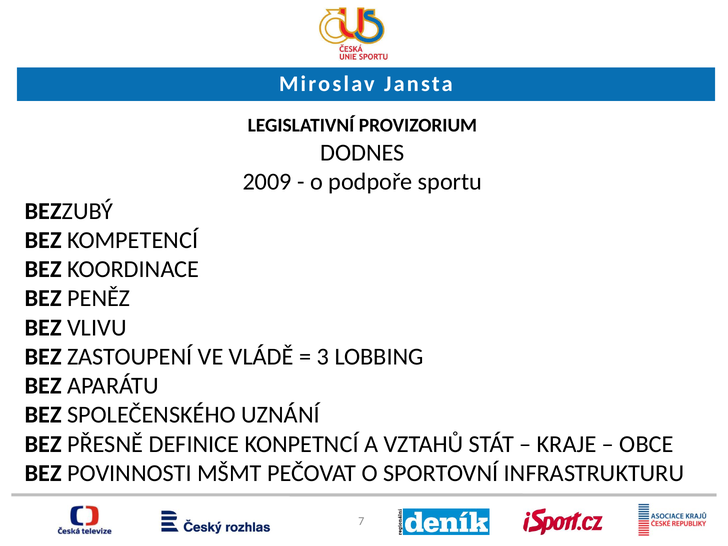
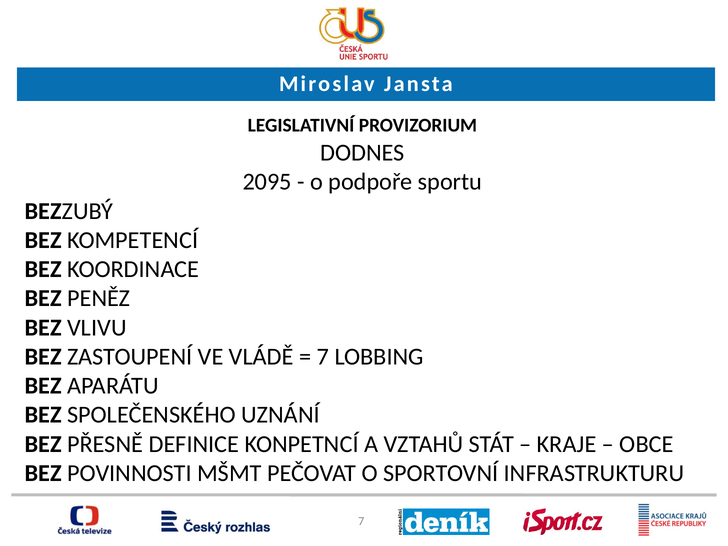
2009: 2009 -> 2095 (267, 182)
3: 3 -> 7 (323, 357)
